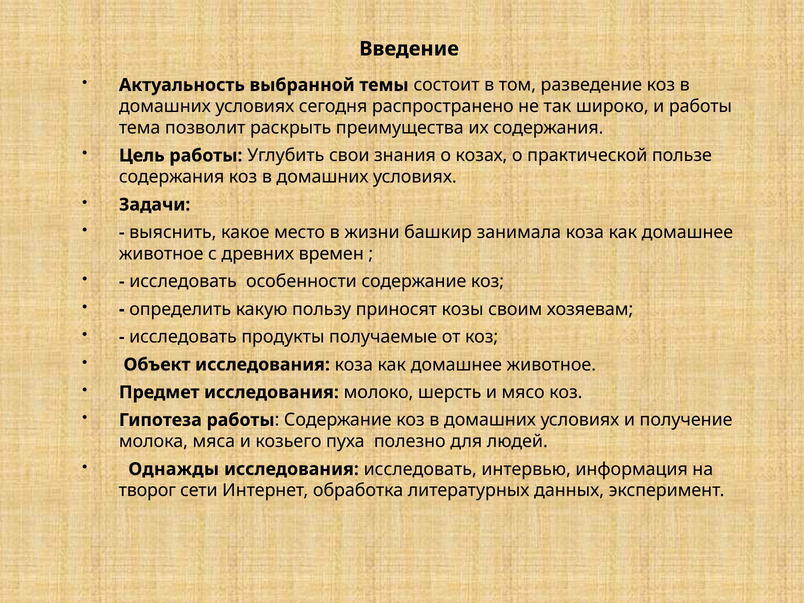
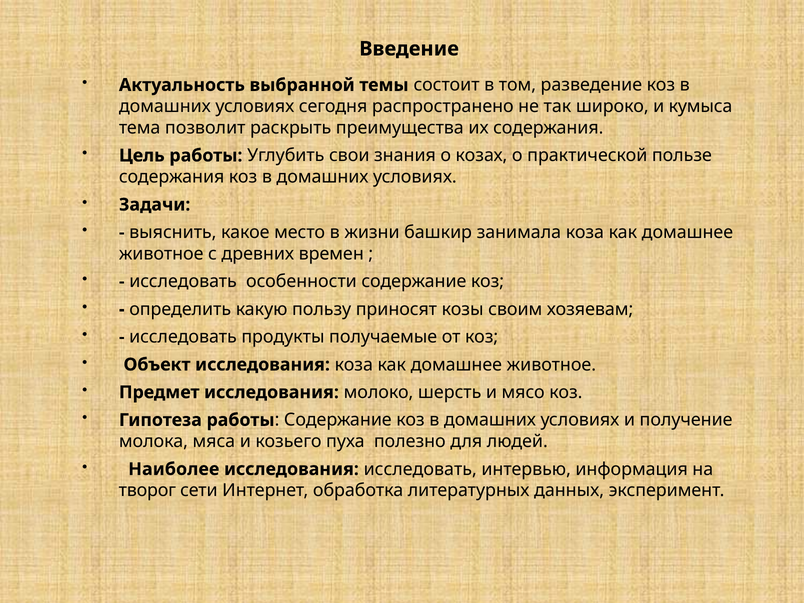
и работы: работы -> кумыса (700, 106)
Однажды: Однажды -> Наиболее (174, 469)
